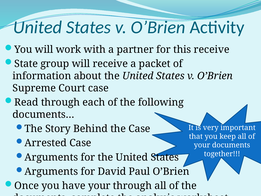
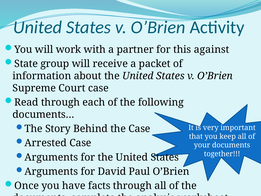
this receive: receive -> against (212, 49)
have your: your -> facts (99, 186)
